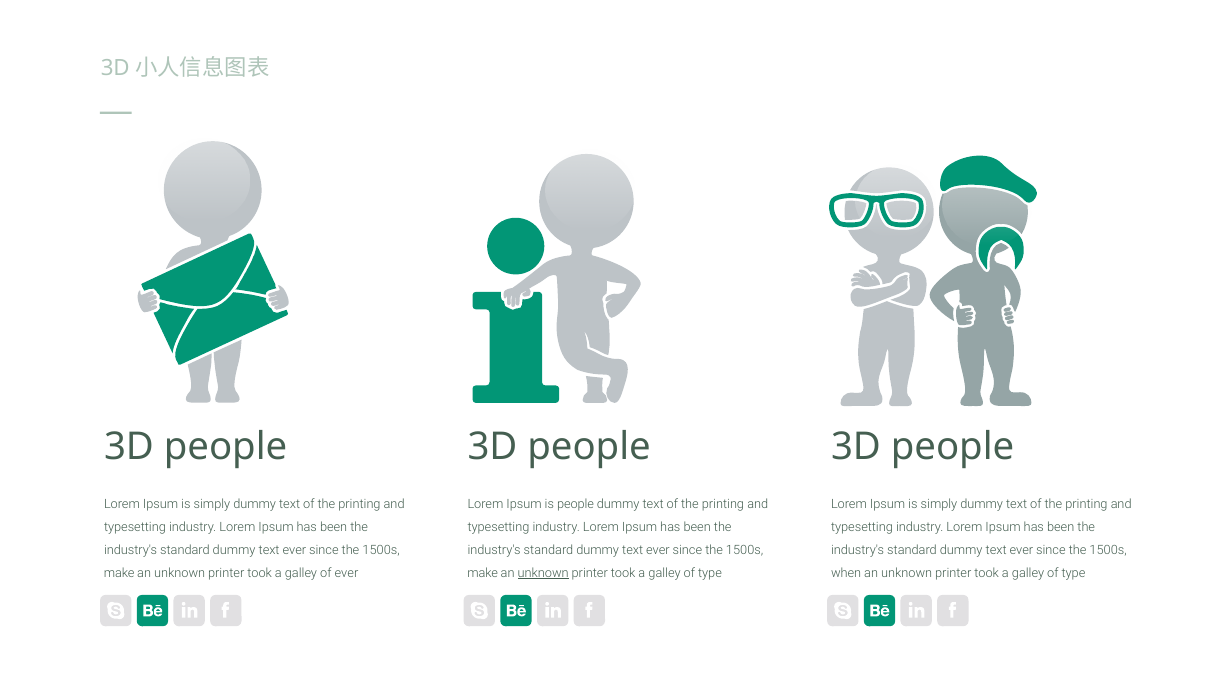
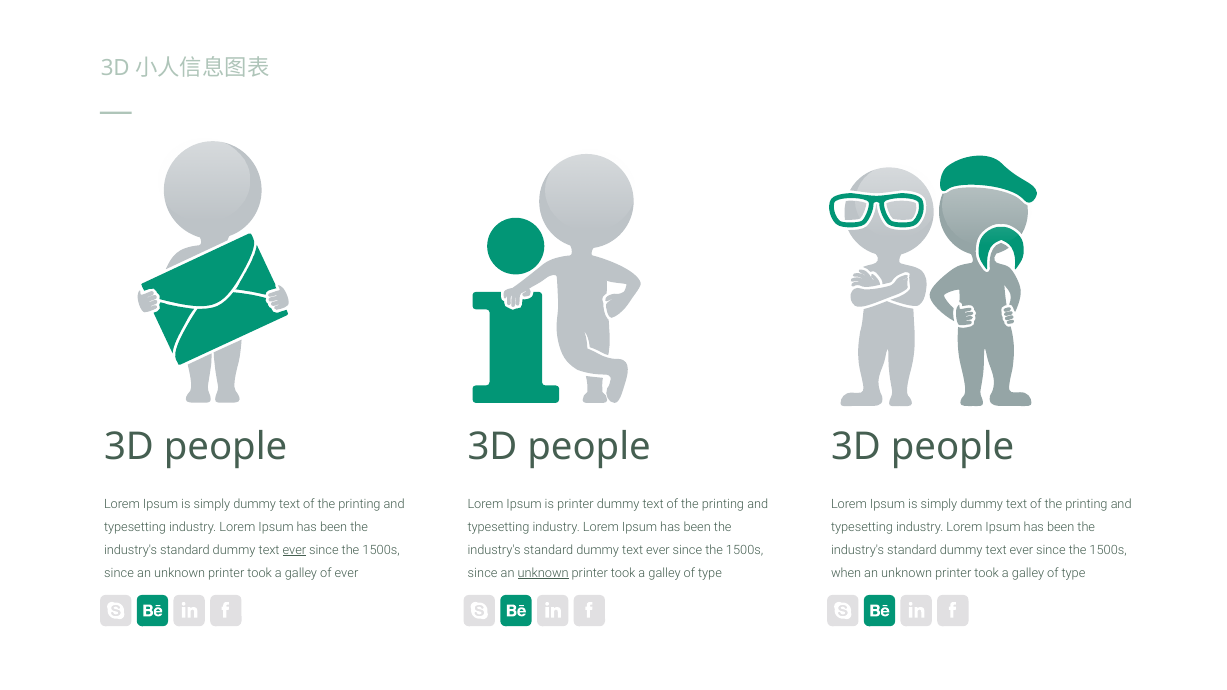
is people: people -> printer (575, 504)
ever underline: none -> present (294, 550)
make: make -> since (119, 573)
make: make -> since (483, 573)
